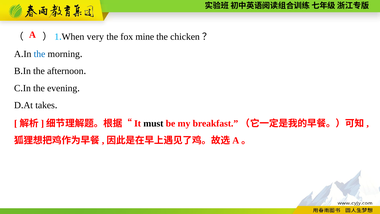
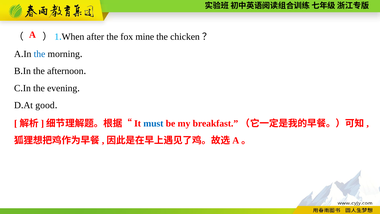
very: very -> after (95, 37)
takes: takes -> good (45, 105)
must colour: black -> blue (153, 123)
